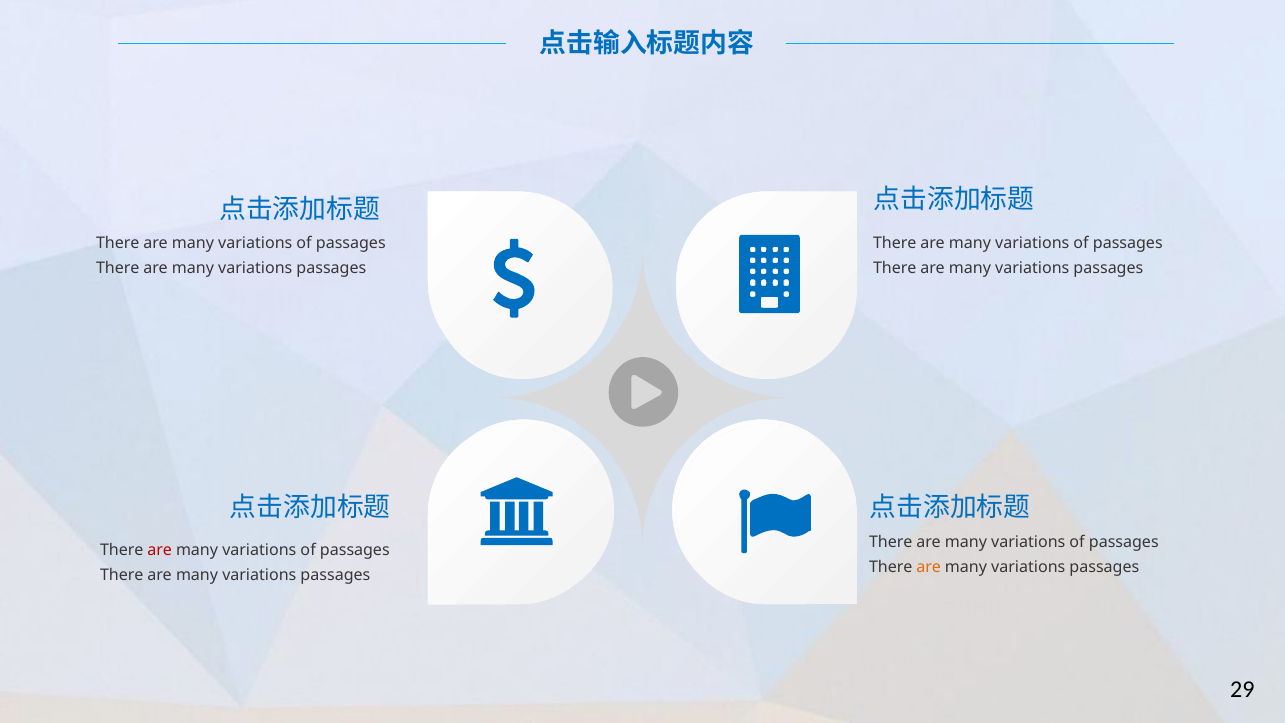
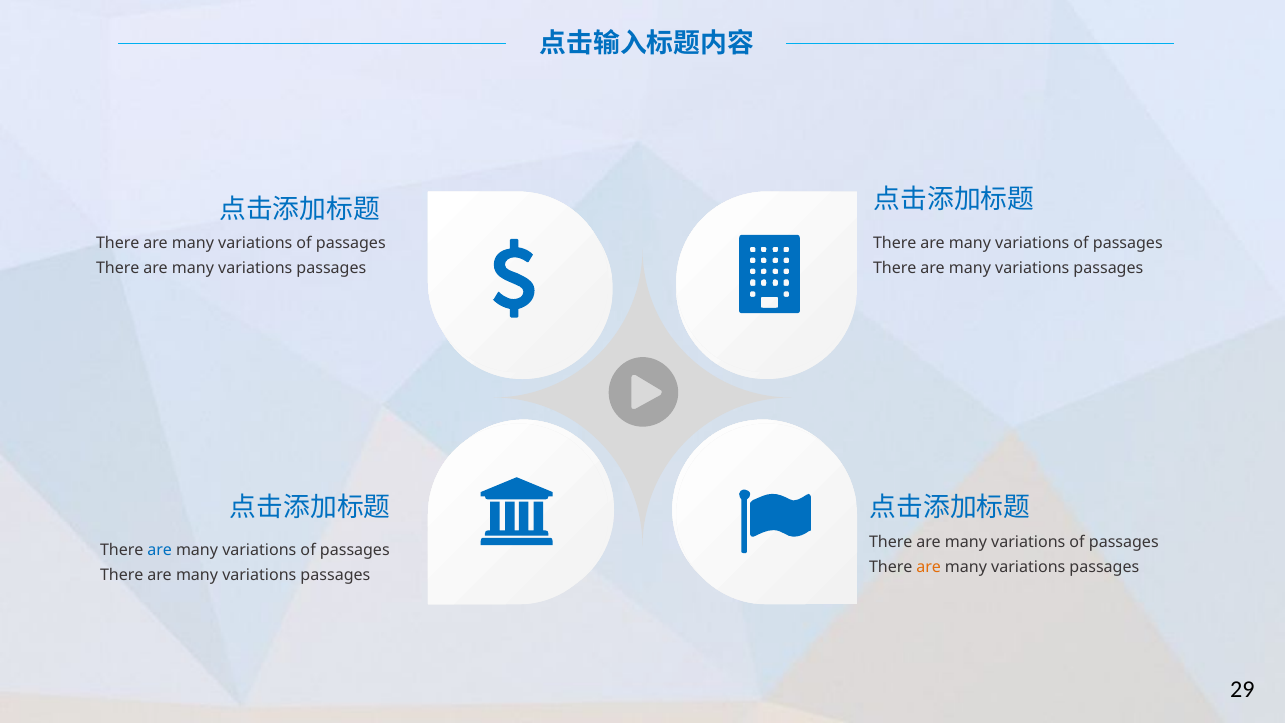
are colour: red -> blue (160, 550)
